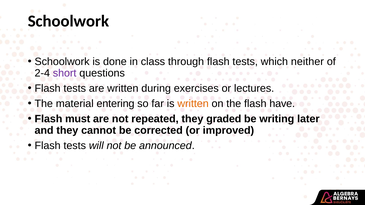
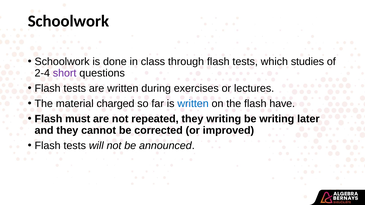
neither: neither -> studies (307, 62)
entering: entering -> charged (116, 104)
written colour: orange -> blue (193, 104)
they graded: graded -> writing (224, 119)
